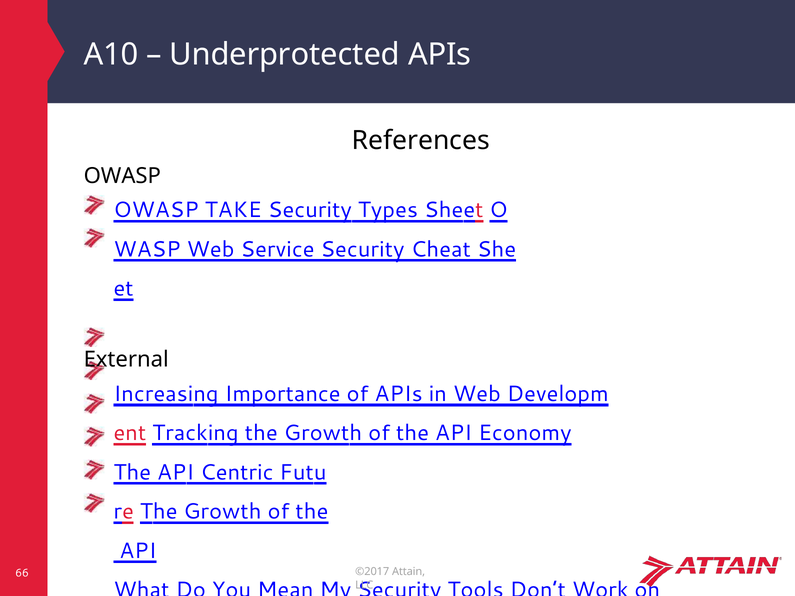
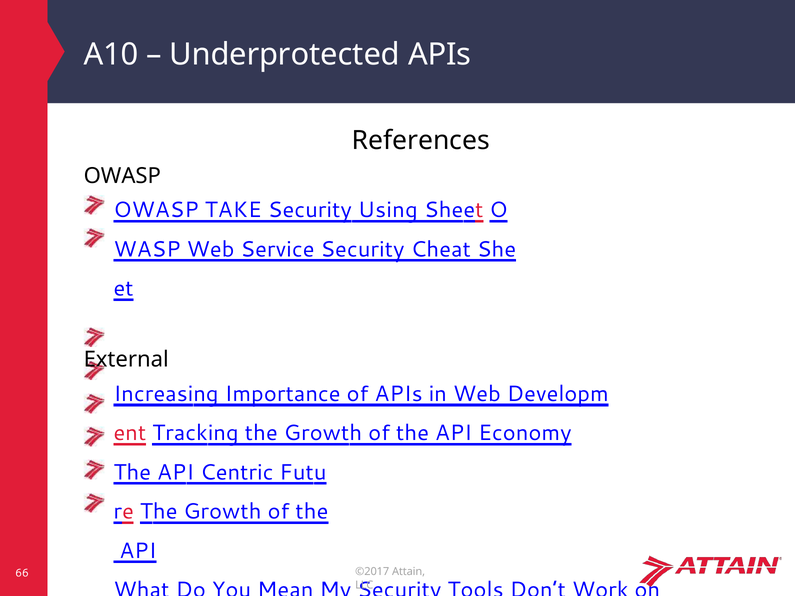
Types: Types -> Using (388, 210)
